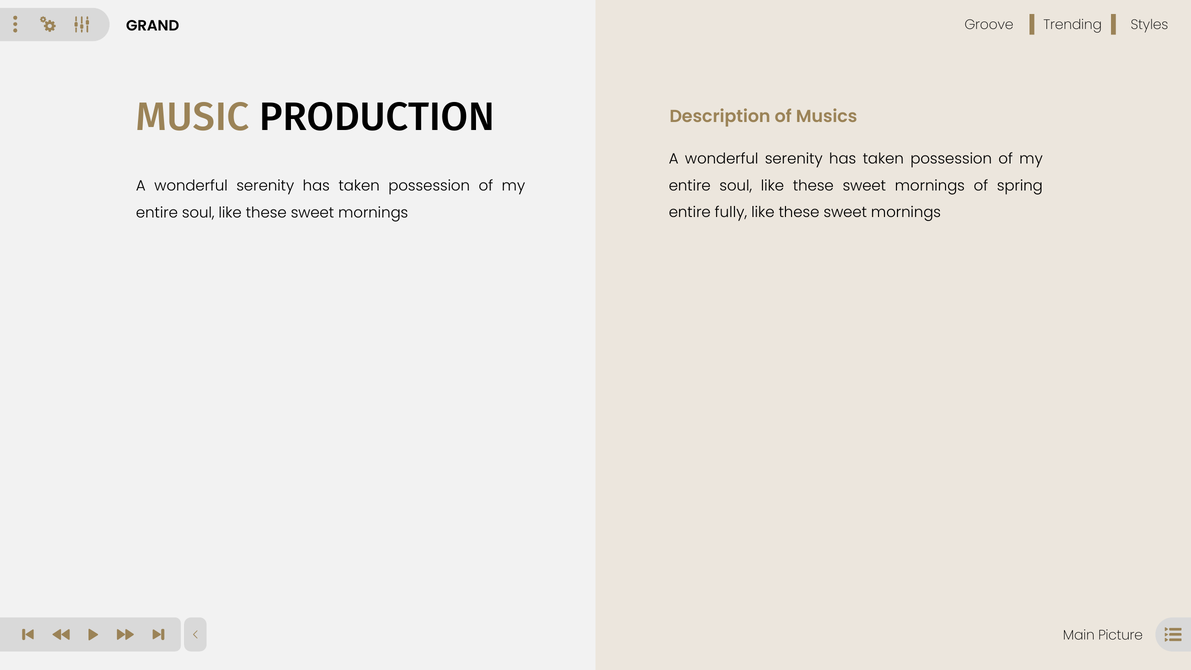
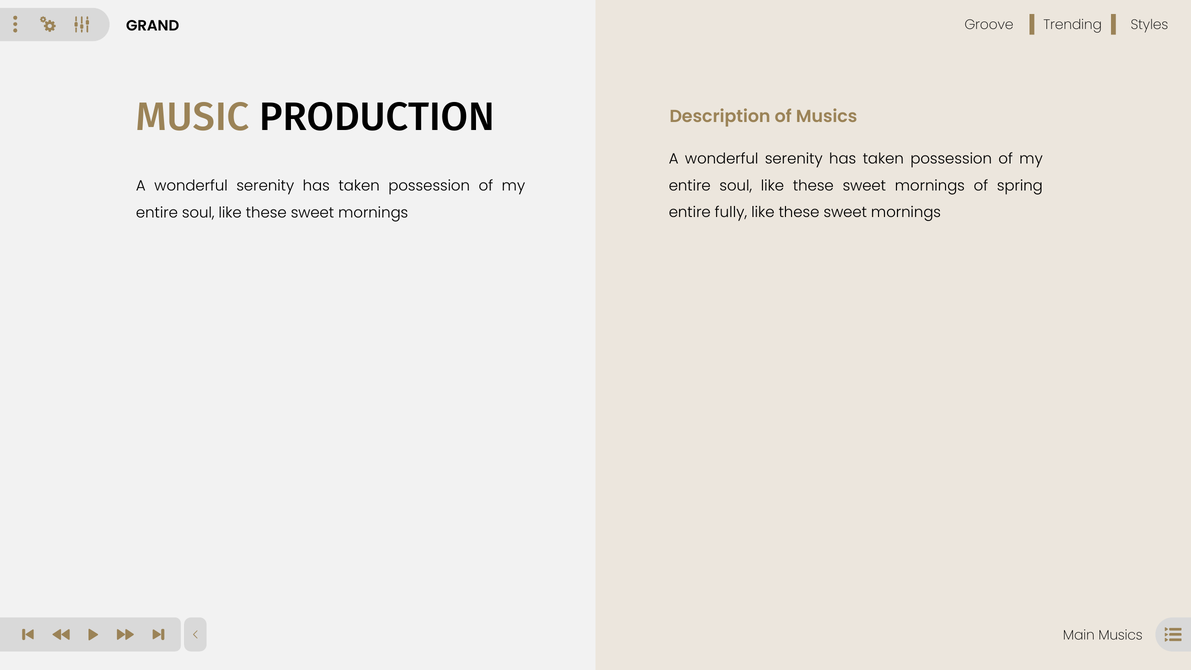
Main Picture: Picture -> Musics (1121, 635)
